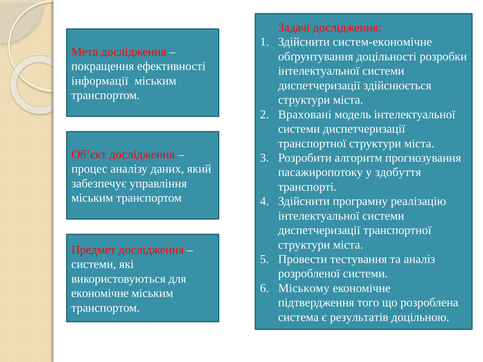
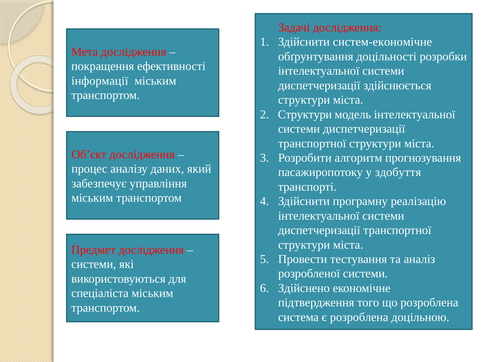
Враховані: Враховані -> Структури (305, 114)
Міському: Міському -> Здійснено (304, 288)
економічне: економічне -> спеціаліста (100, 293)
є результатів: результатів -> розроблена (359, 317)
